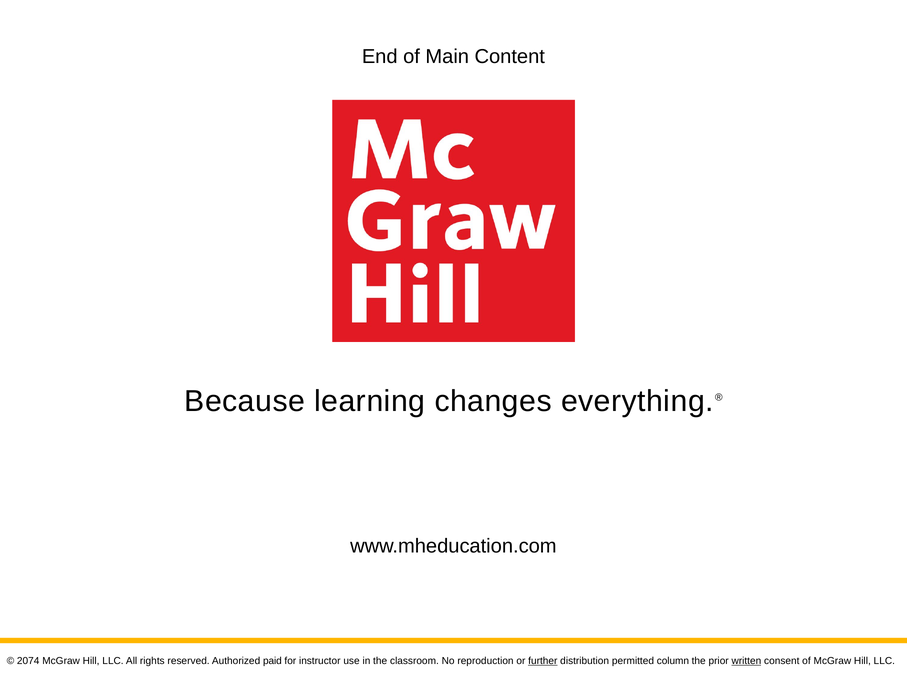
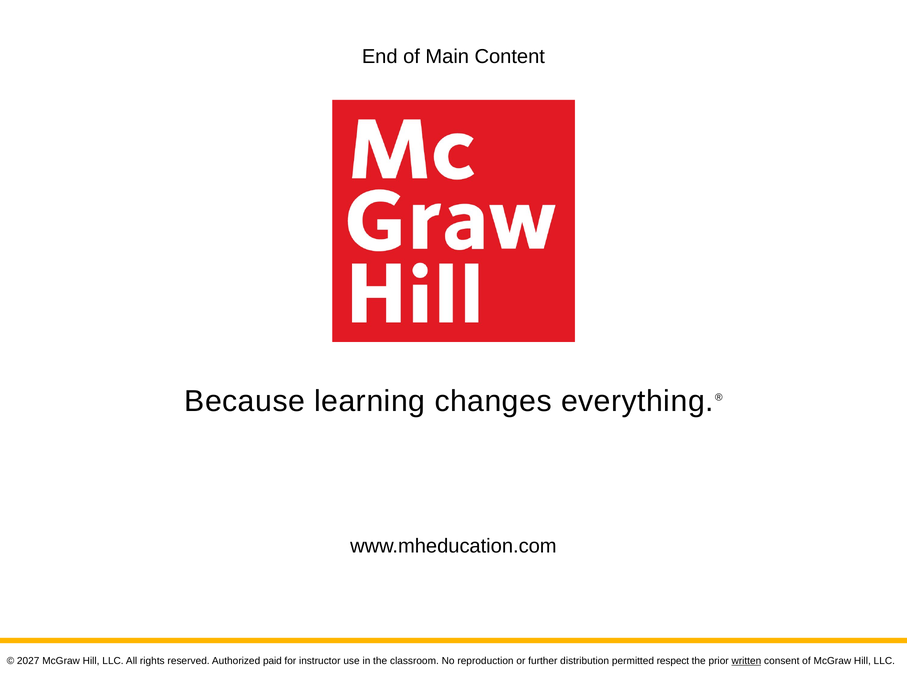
2074: 2074 -> 2027 (28, 661)
further underline: present -> none (543, 661)
column: column -> respect (673, 661)
